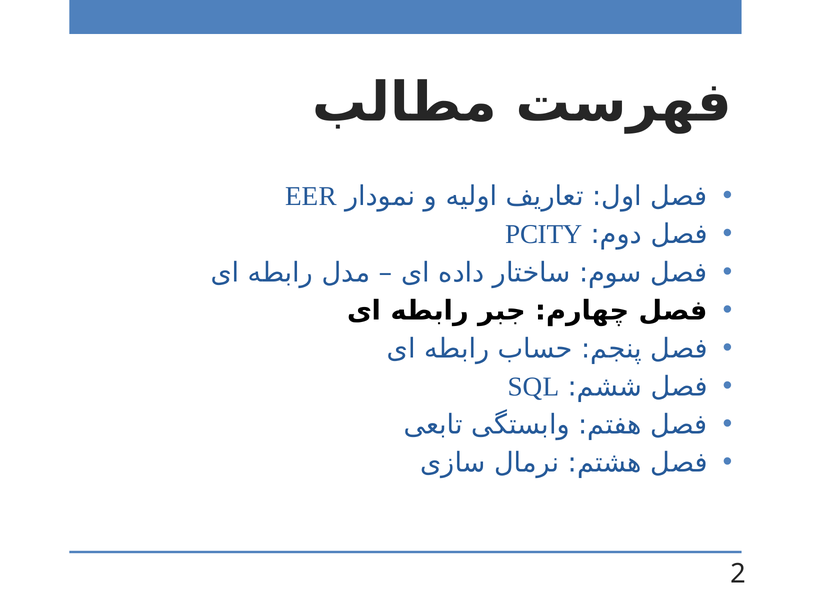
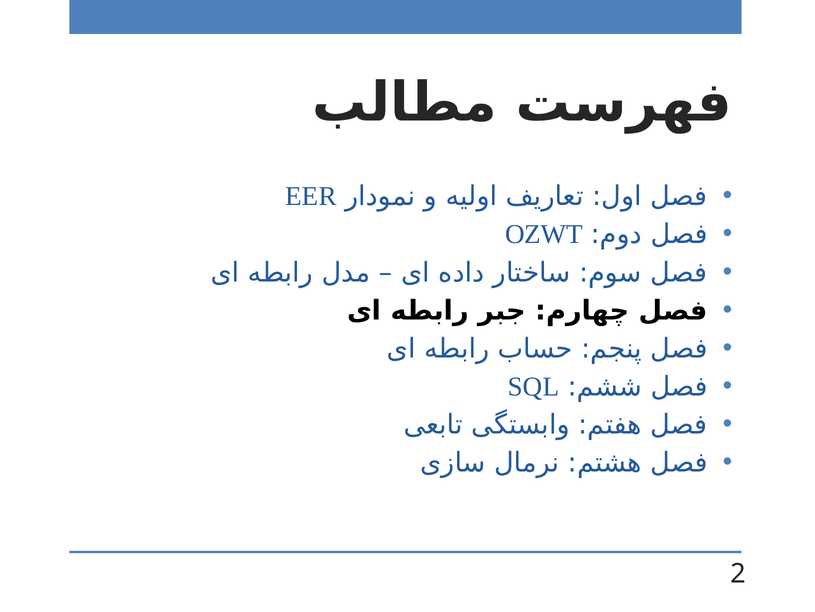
PCITY: PCITY -> OZWT (544, 234)
